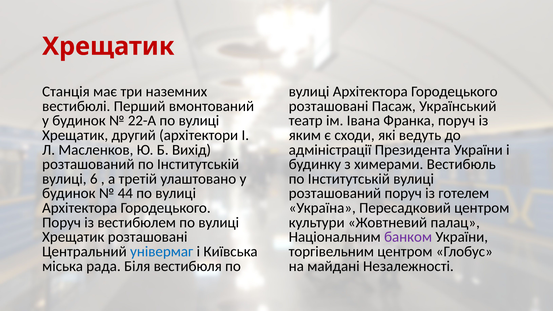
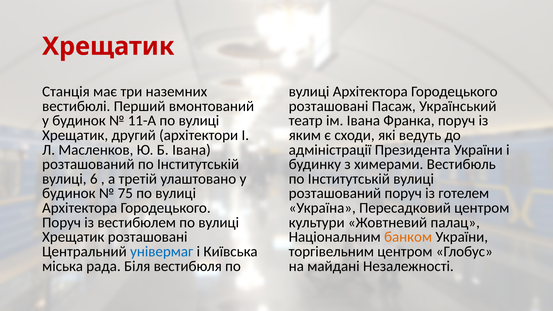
22-А: 22-А -> 11-А (142, 121)
Б Вихід: Вихід -> Івана (191, 150)
44: 44 -> 75 (125, 193)
банком colour: purple -> orange (408, 237)
